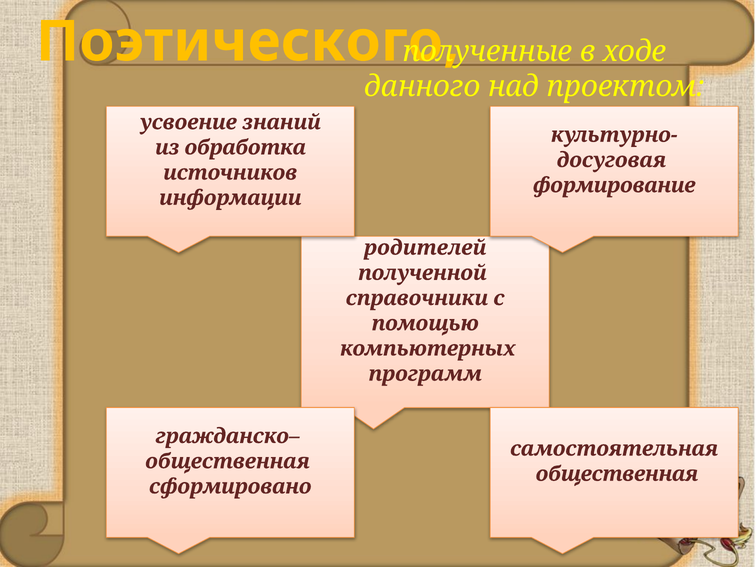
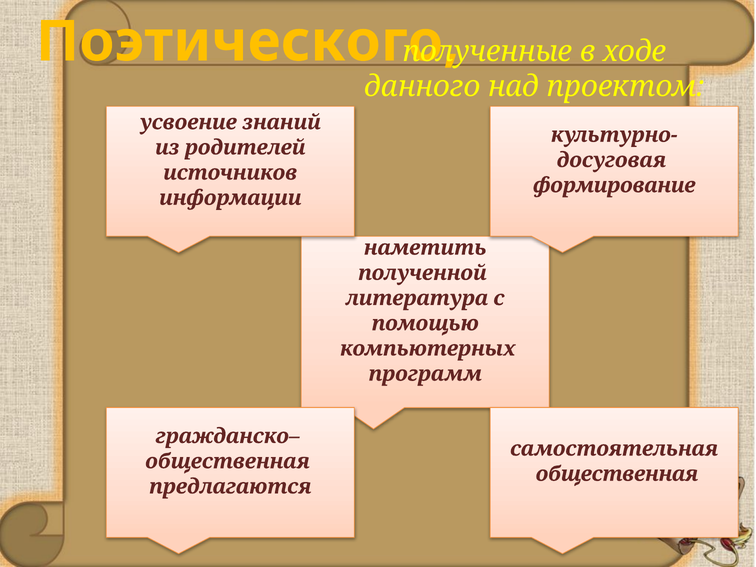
обработка: обработка -> родителей (245, 148)
родителей: родителей -> наметить (425, 248)
справочники: справочники -> литература (417, 298)
сформировано: сформировано -> предлагаются (230, 487)
